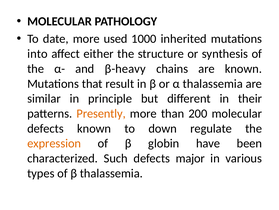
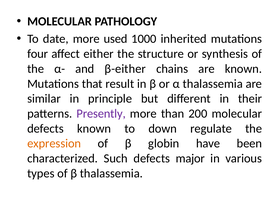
into: into -> four (38, 54)
β-heavy: β-heavy -> β-either (125, 69)
Presently colour: orange -> purple (101, 113)
